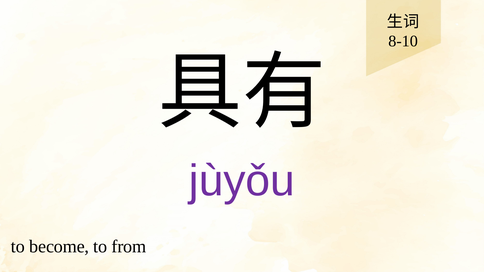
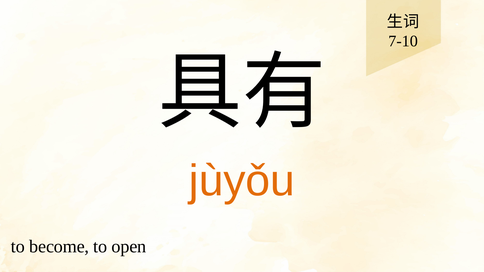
8-10: 8-10 -> 7-10 (403, 41)
jùyǒu colour: purple -> orange (242, 181)
from: from -> open (129, 247)
